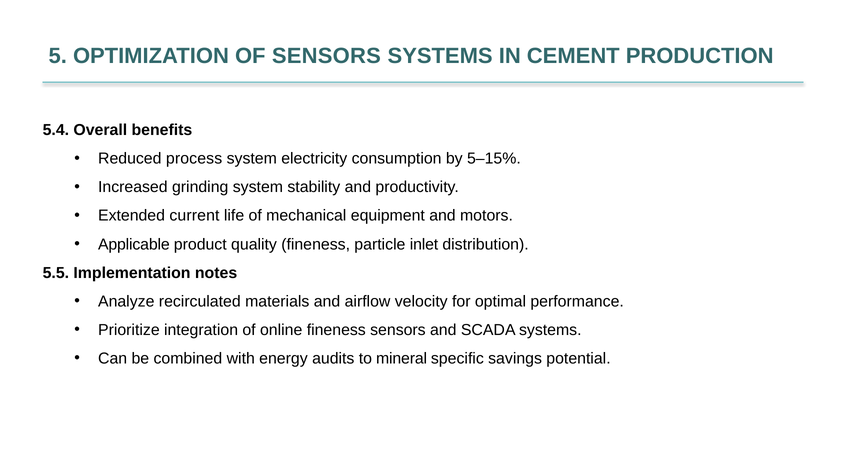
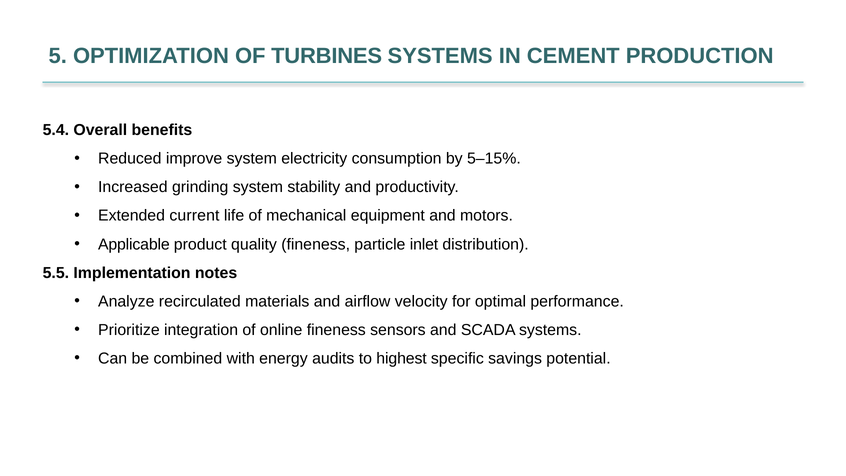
OF SENSORS: SENSORS -> TURBINES (327, 56)
process: process -> improve (194, 159)
mineral: mineral -> highest (402, 358)
